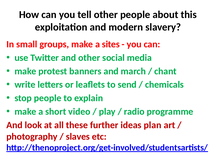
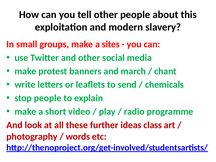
plan: plan -> class (153, 125)
slaves: slaves -> words (78, 137)
